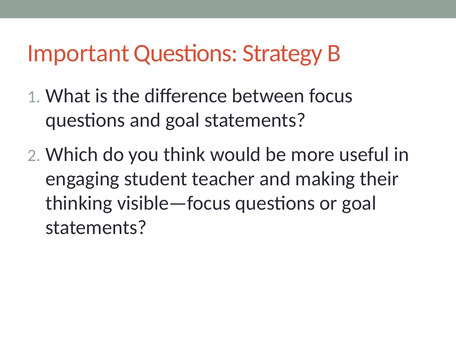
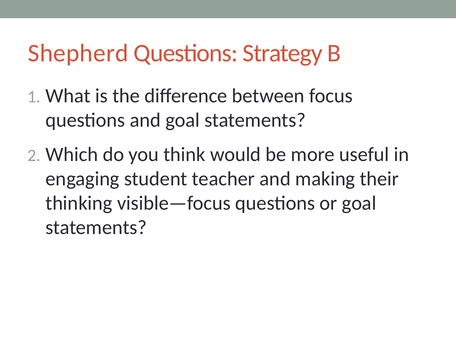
Important: Important -> Shepherd (78, 53)
